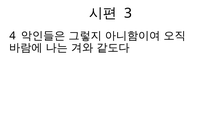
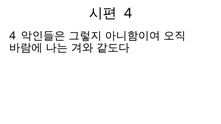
3: 3 -> 4 (128, 13)
